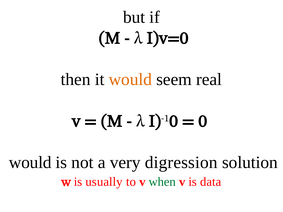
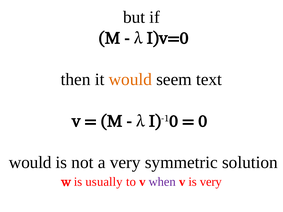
real: real -> text (209, 79)
digression: digression -> symmetric (181, 163)
when colour: green -> purple (162, 182)
is data: data -> very (211, 182)
